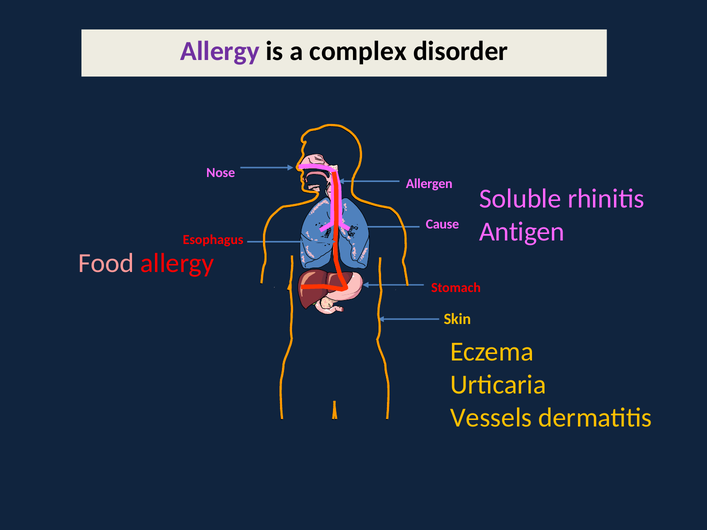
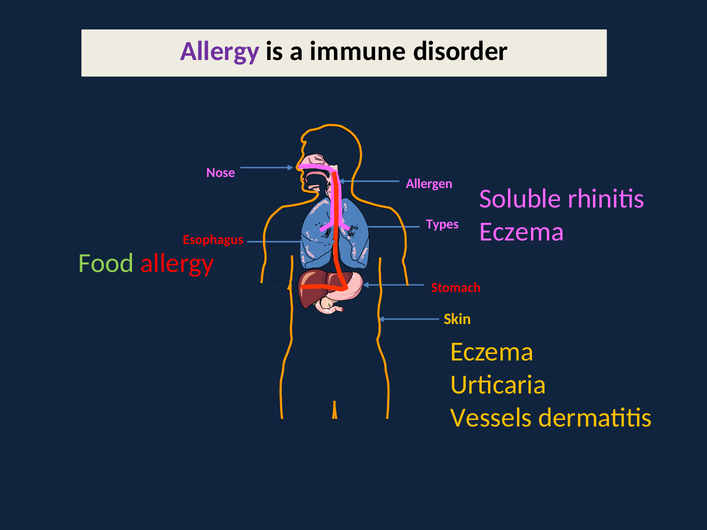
complex: complex -> immune (358, 51)
Cause: Cause -> Types (442, 225)
Antigen: Antigen -> Eczema (522, 232)
Food colour: pink -> light green (106, 263)
